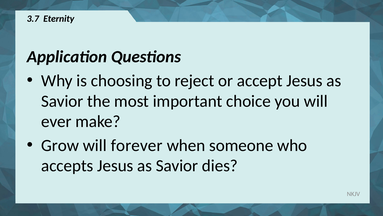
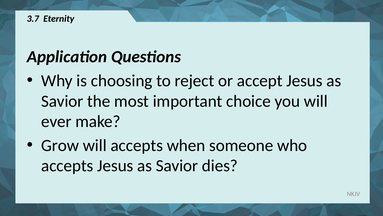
will forever: forever -> accepts (137, 145)
